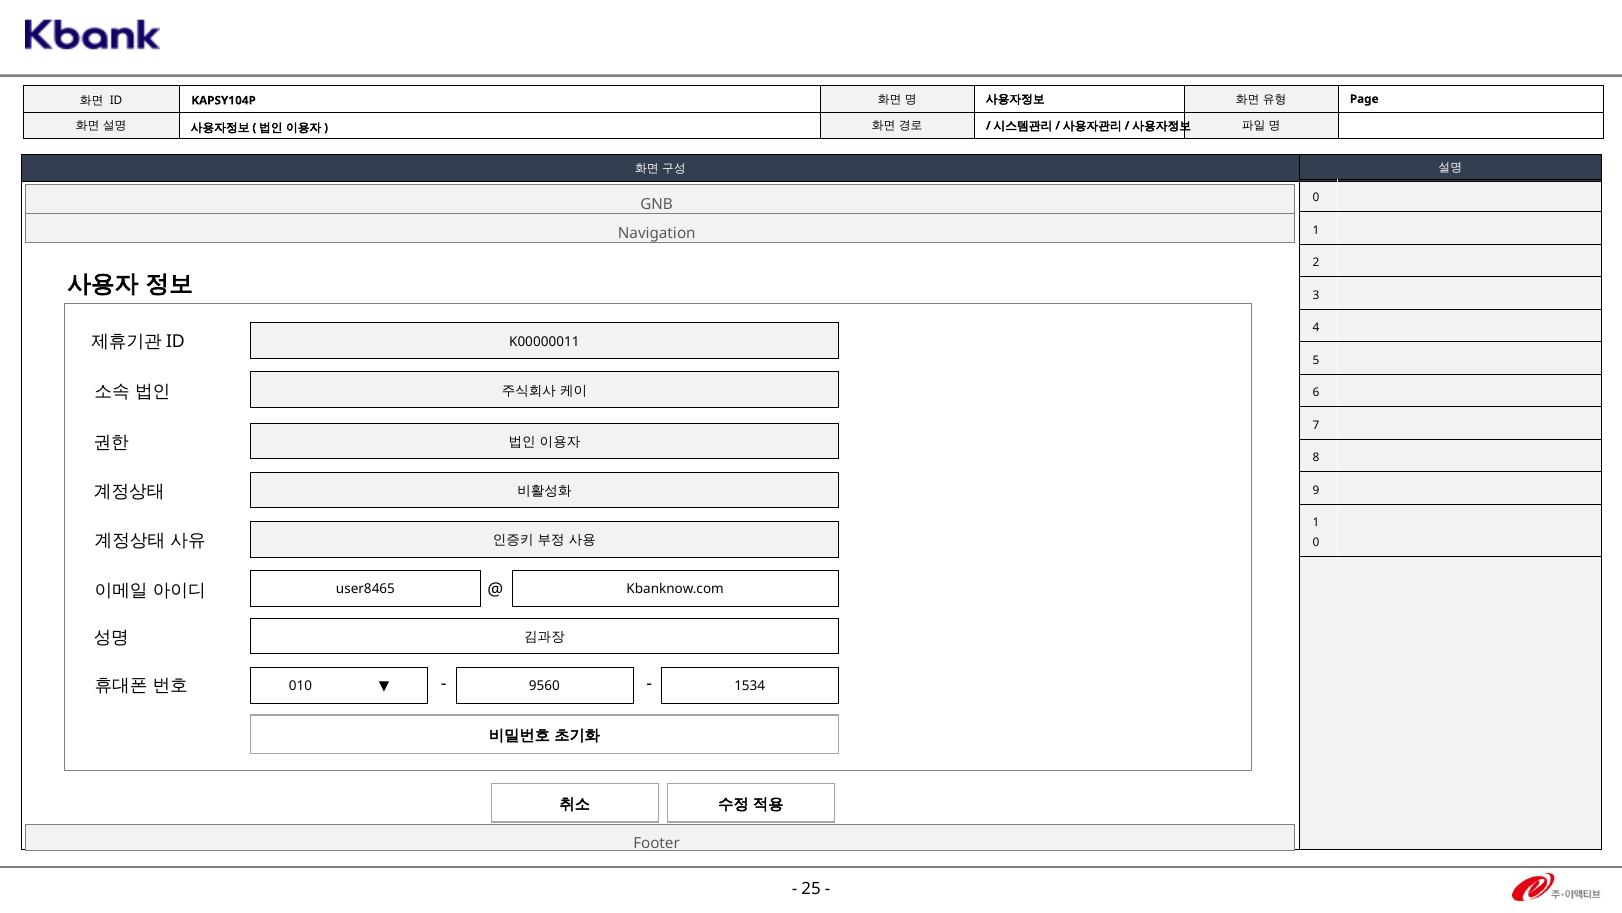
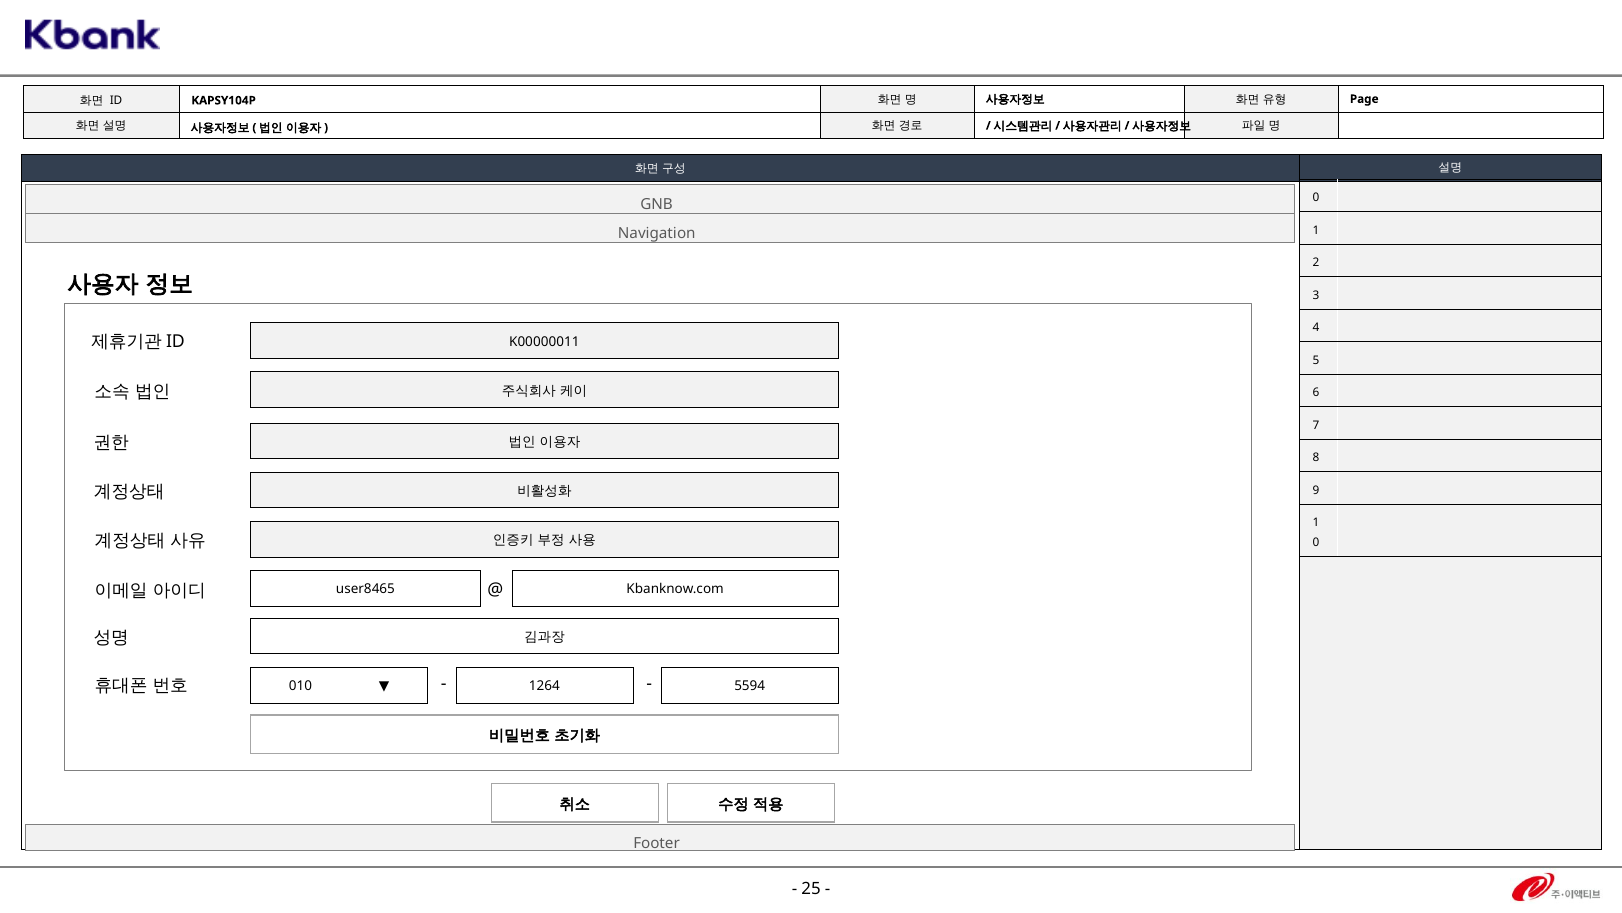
9560: 9560 -> 1264 (544, 686)
1534: 1534 -> 5594 (750, 686)
